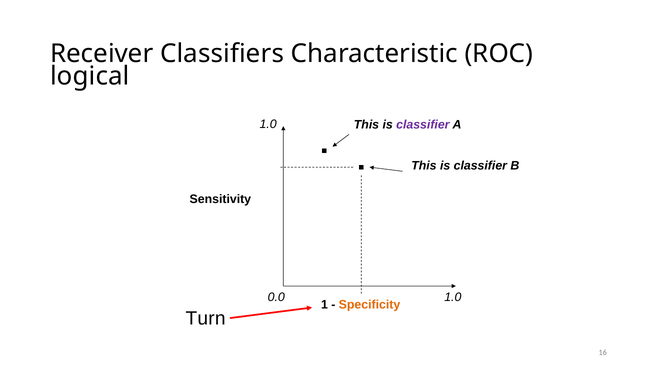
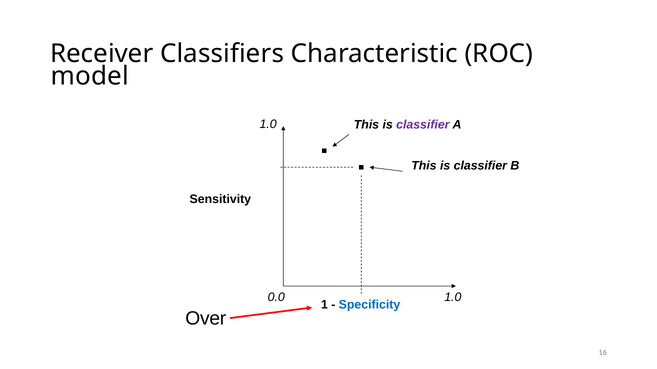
logical: logical -> model (90, 76)
Specificity colour: orange -> blue (370, 305)
Turn: Turn -> Over (206, 319)
